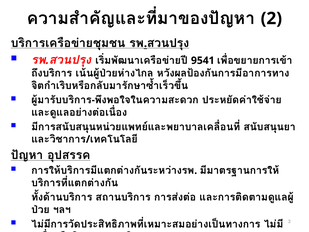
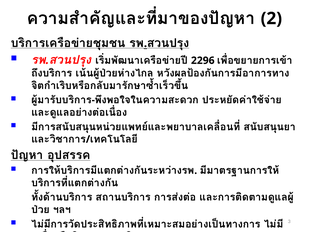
9541: 9541 -> 2296 (203, 60)
